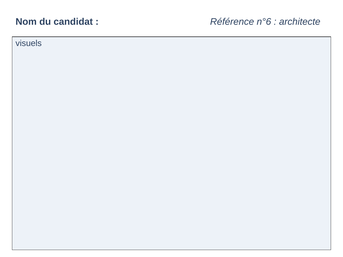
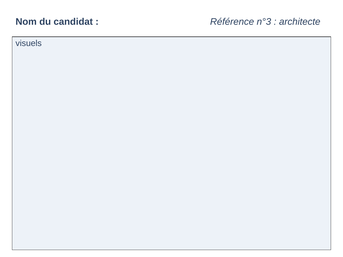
n°6: n°6 -> n°3 (264, 22)
